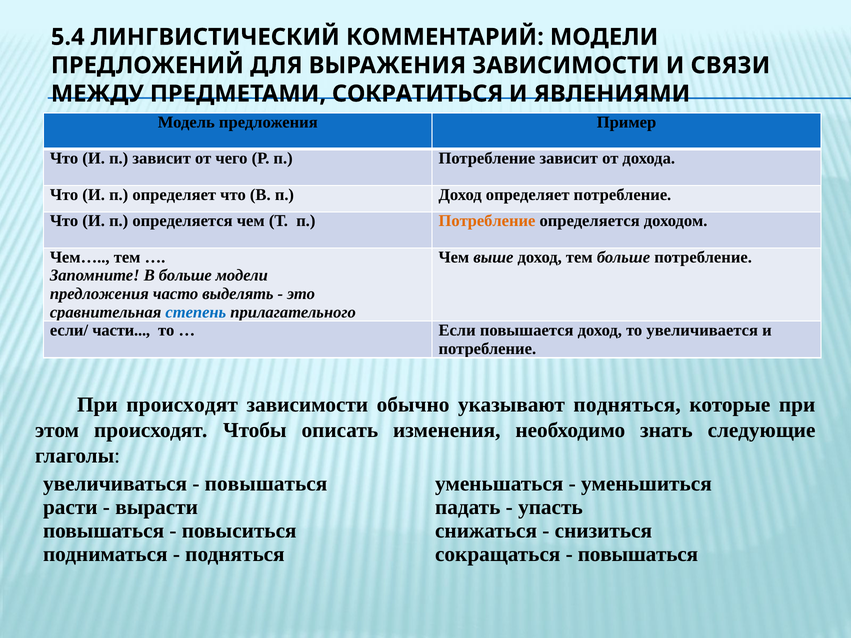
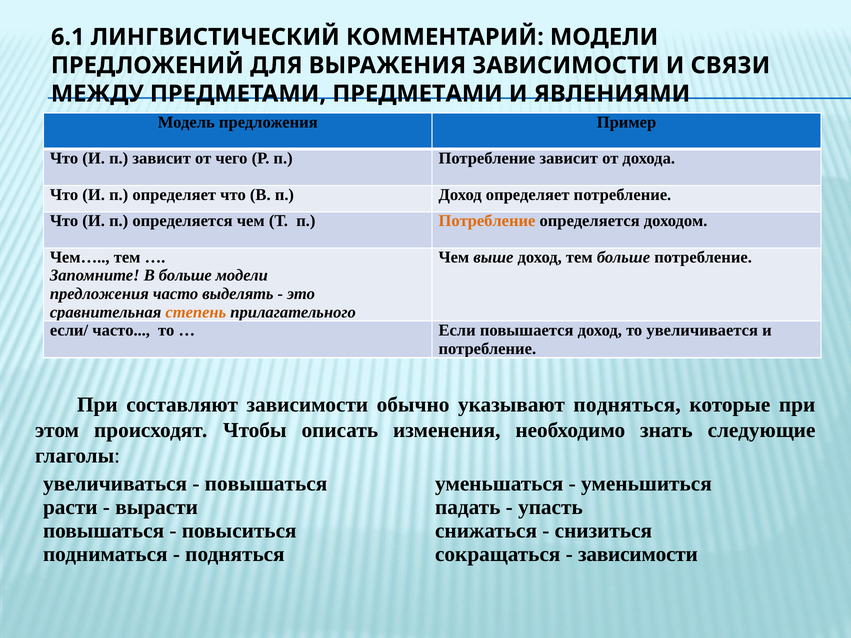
5.4: 5.4 -> 6.1 (68, 37)
ПРЕДМЕТАМИ СОКРАТИТЬСЯ: СОКРАТИТЬСЯ -> ПРЕДМЕТАМИ (418, 94)
степень colour: blue -> orange (196, 312)
если/ части: части -> часто (121, 331)
При происходят: происходят -> составляют (182, 405)
повышаться: повышаться -> зависимости (638, 555)
